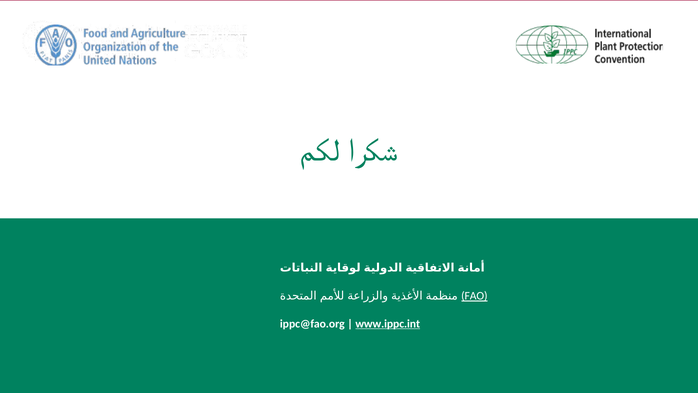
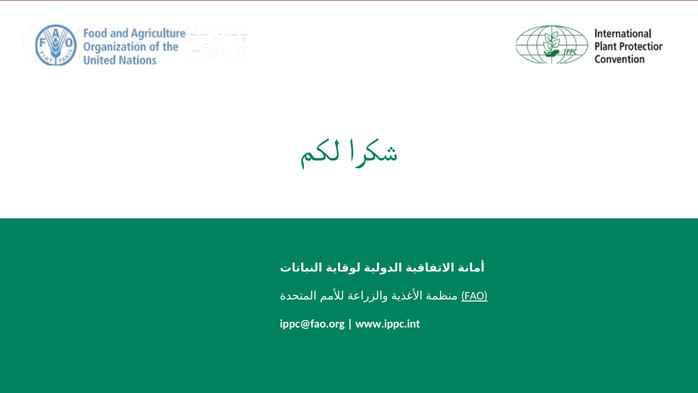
www.ippc.int underline: present -> none (388, 324)
